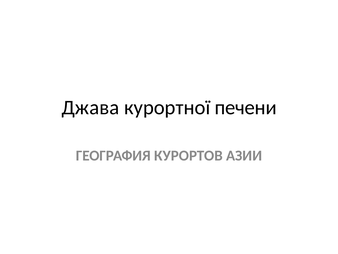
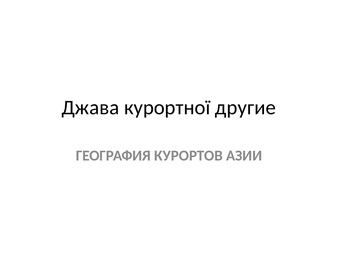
печени: печени -> другие (245, 107)
